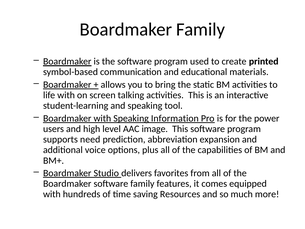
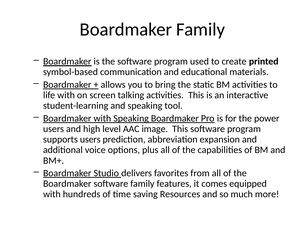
Speaking Information: Information -> Boardmaker (175, 118)
supports need: need -> users (90, 139)
